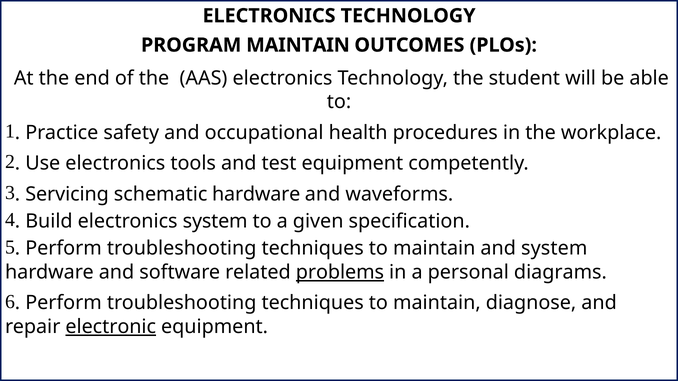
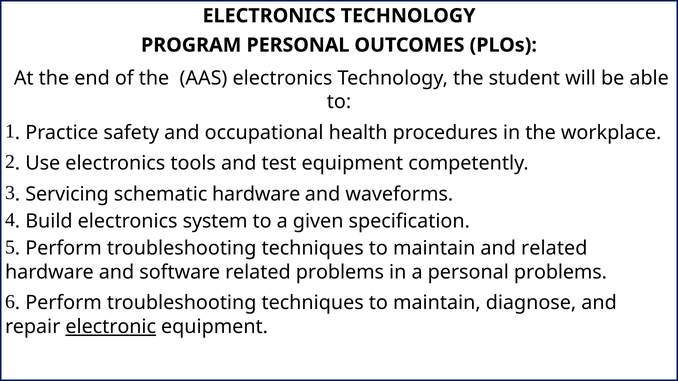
PROGRAM MAINTAIN: MAINTAIN -> PERSONAL (298, 45)
and system: system -> related (554, 249)
problems underline: present -> none (340, 272)
personal diagrams: diagrams -> problems (560, 272)
